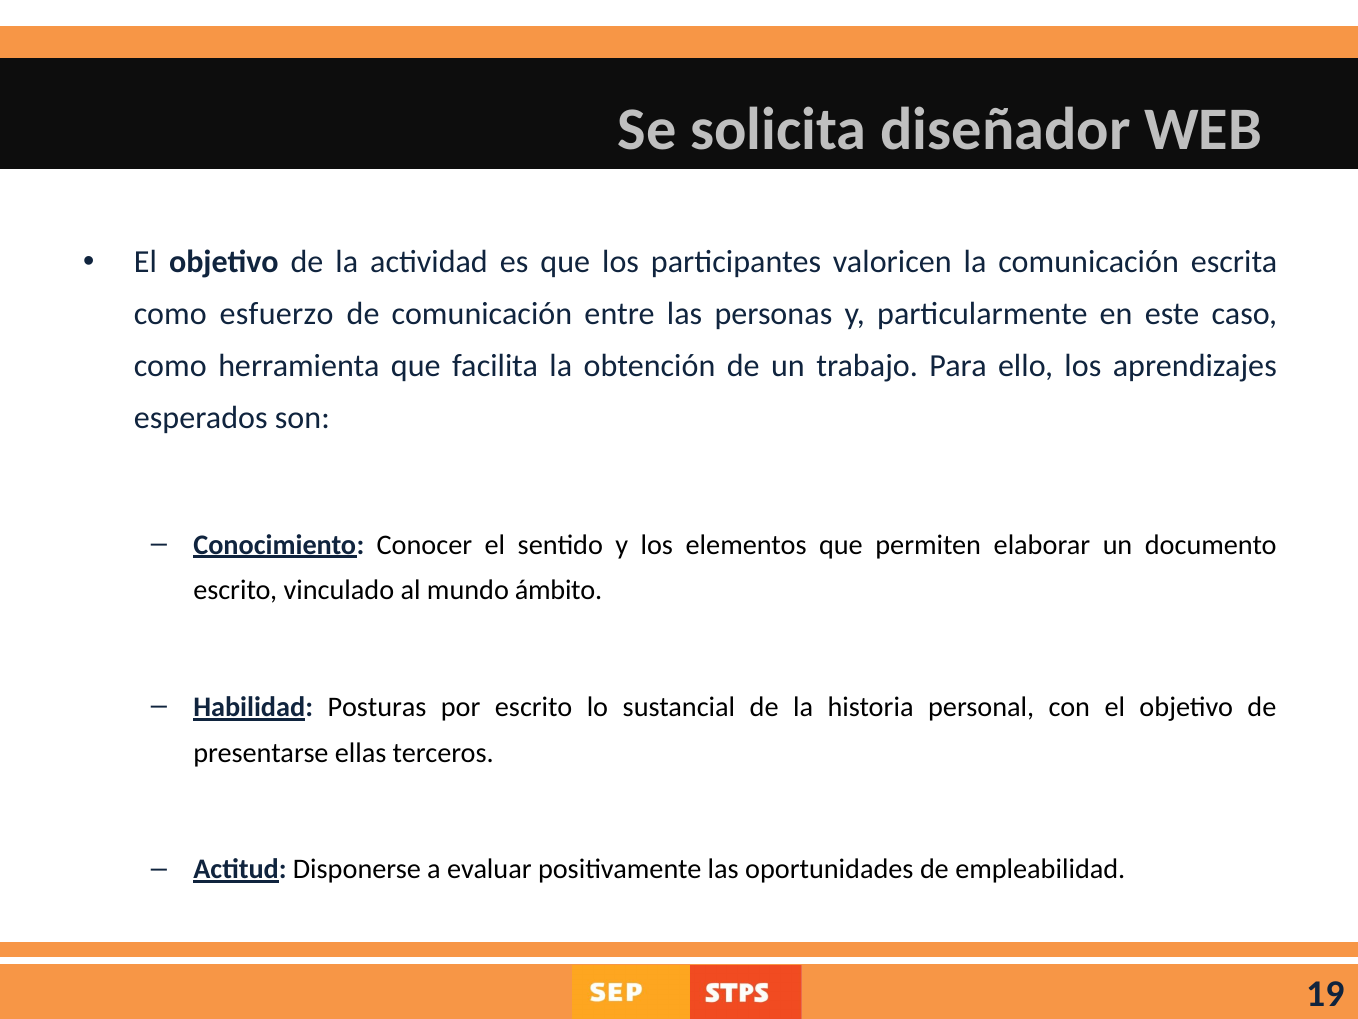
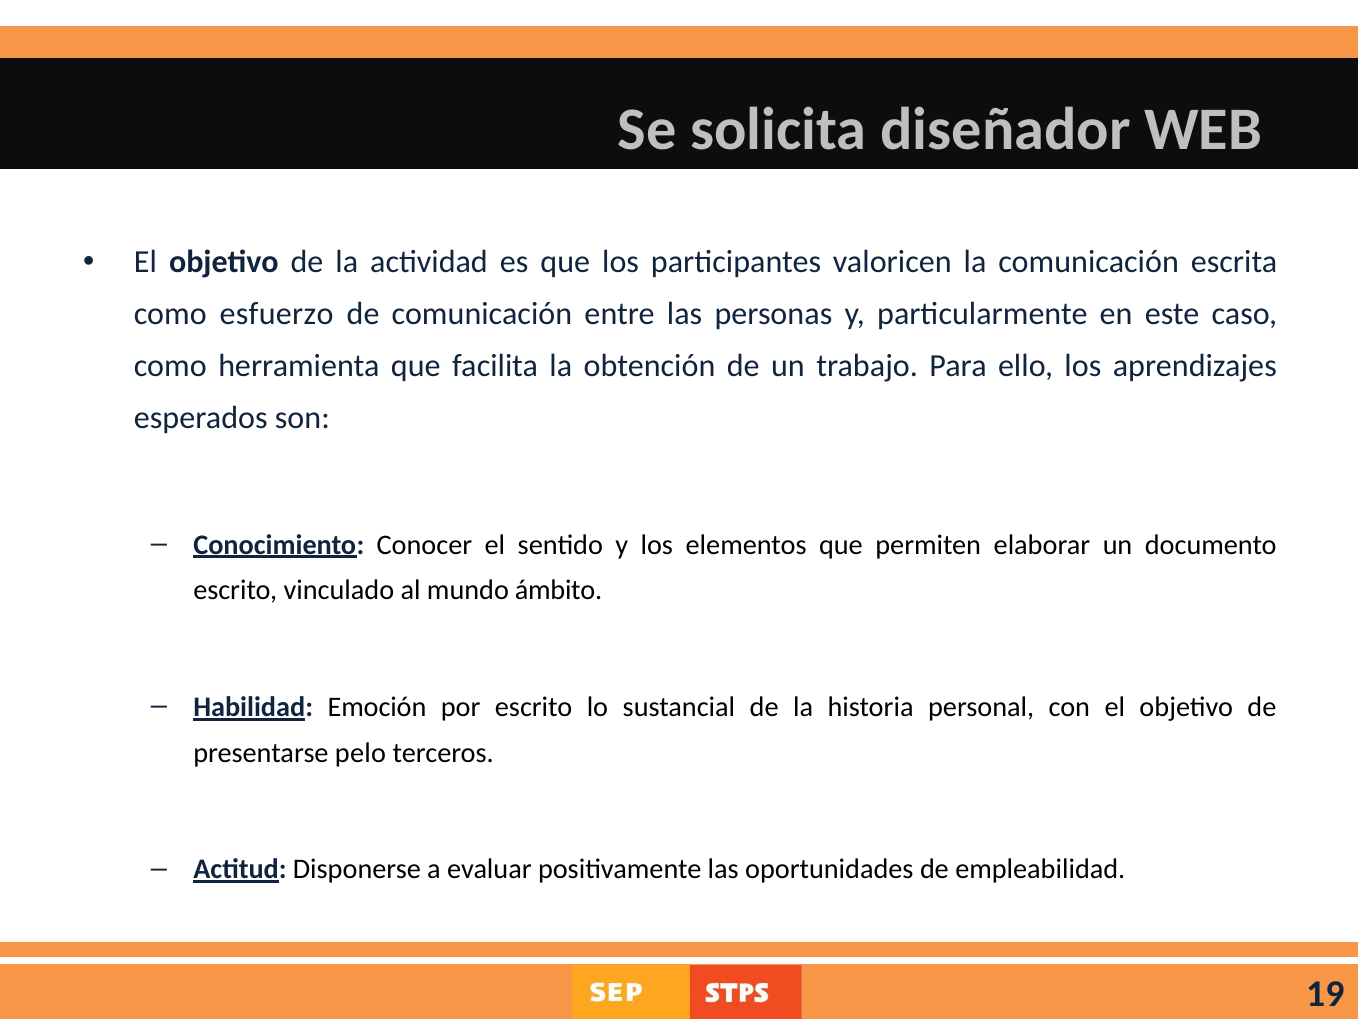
Posturas: Posturas -> Emoción (377, 707)
ellas: ellas -> pelo (360, 752)
